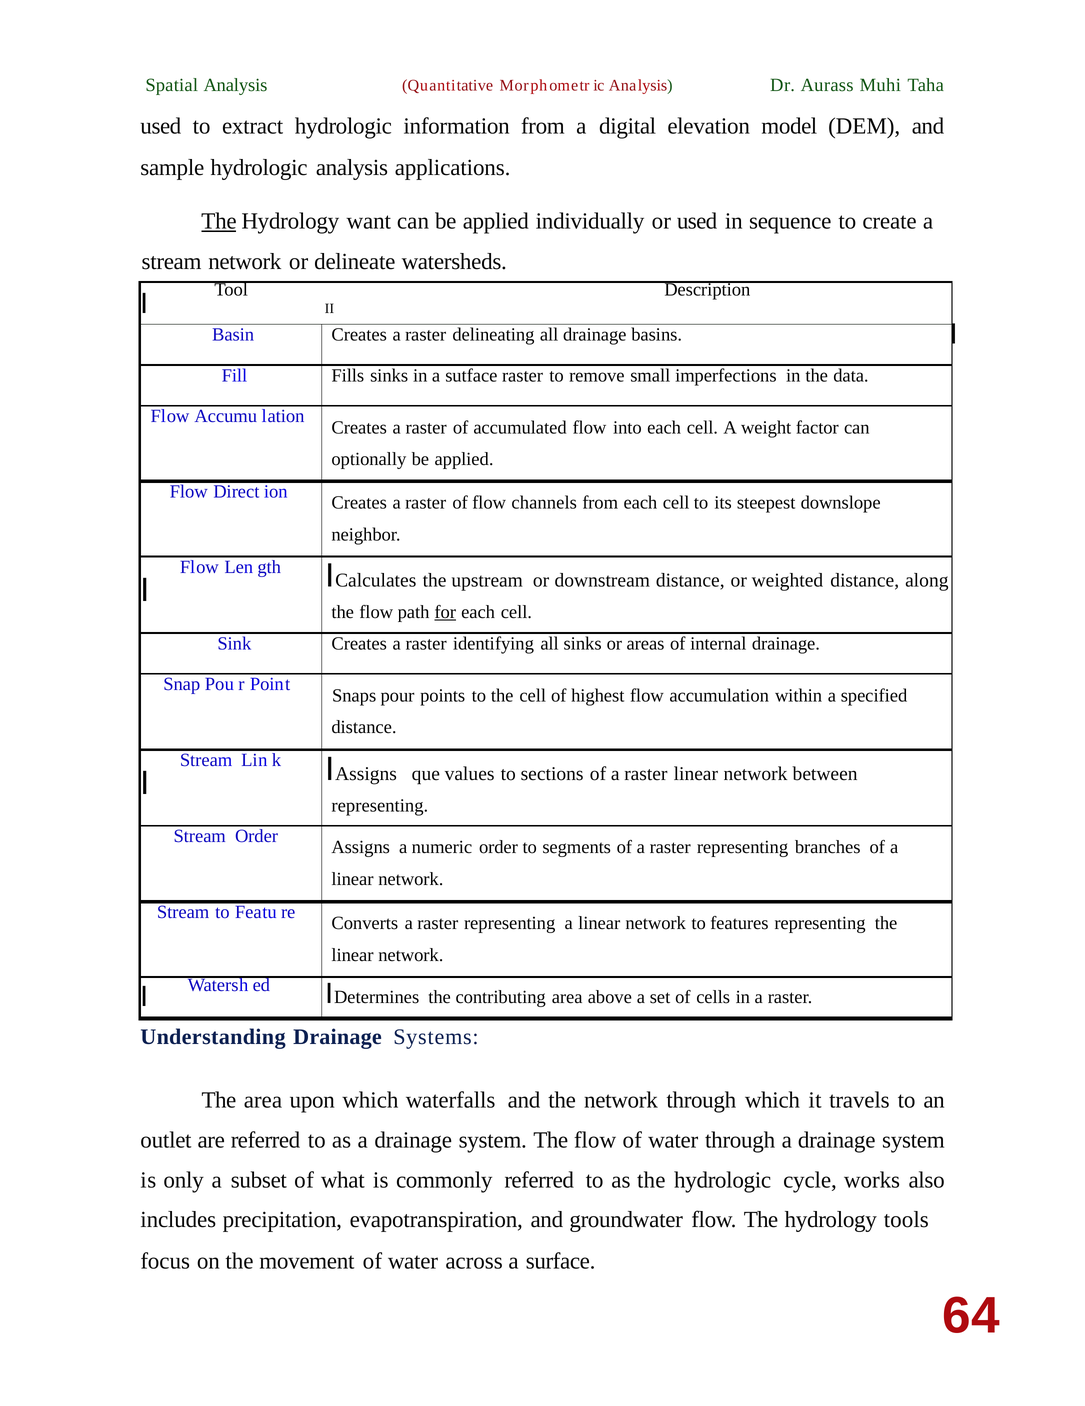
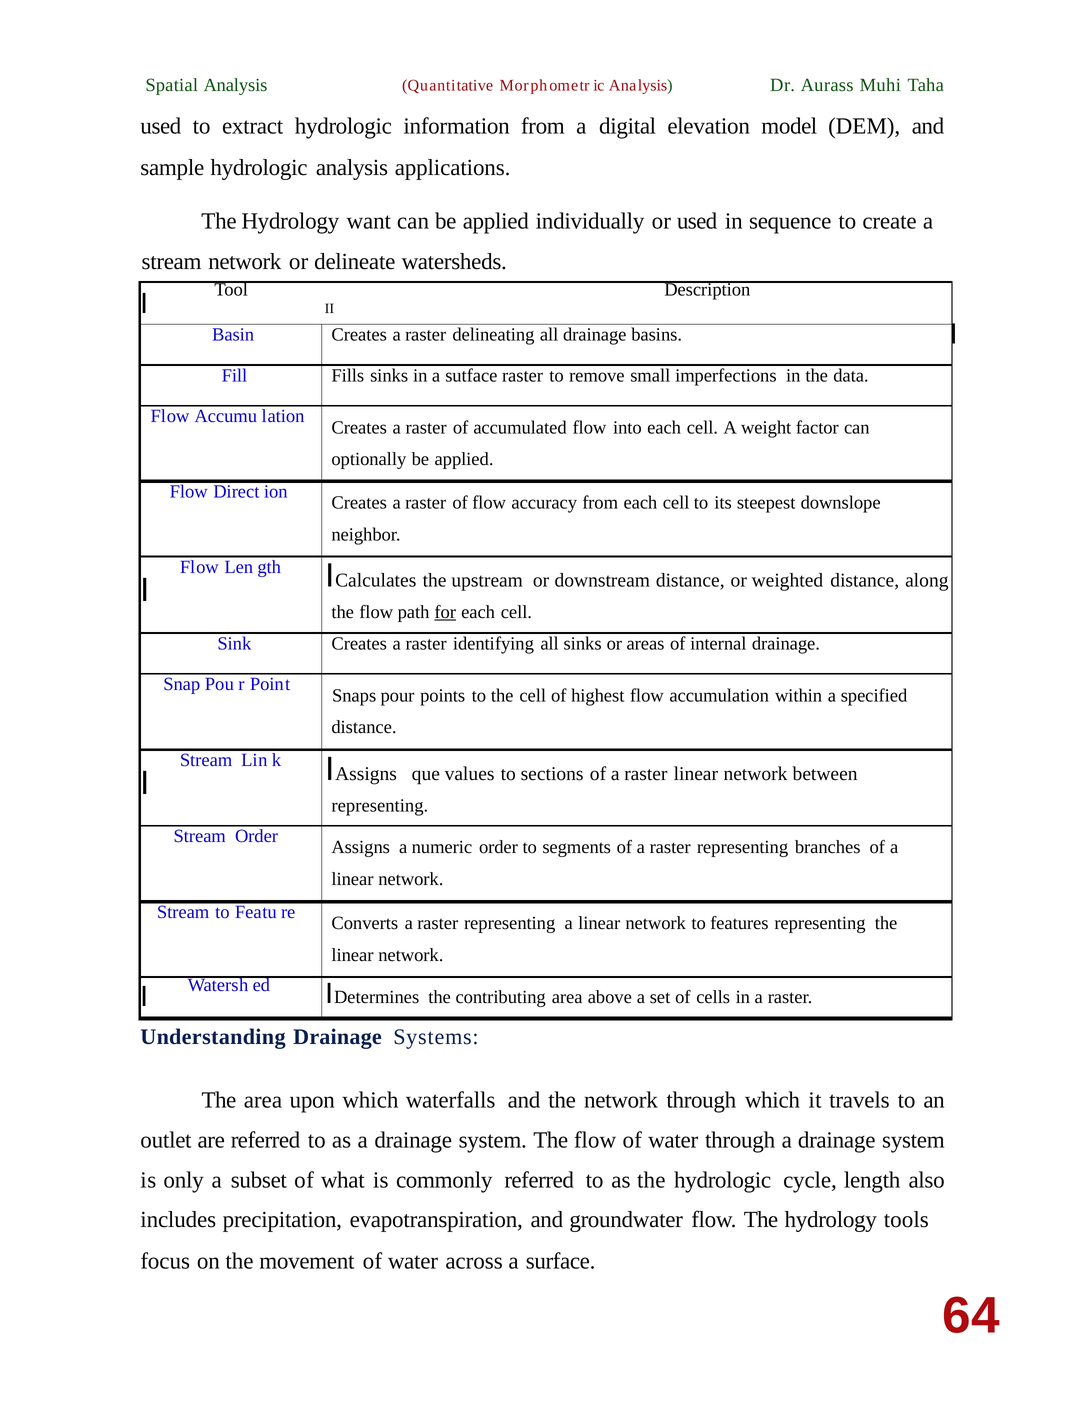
The underline: present -> none (219, 221)
channels: channels -> accuracy (544, 503)
works: works -> length (872, 1180)
